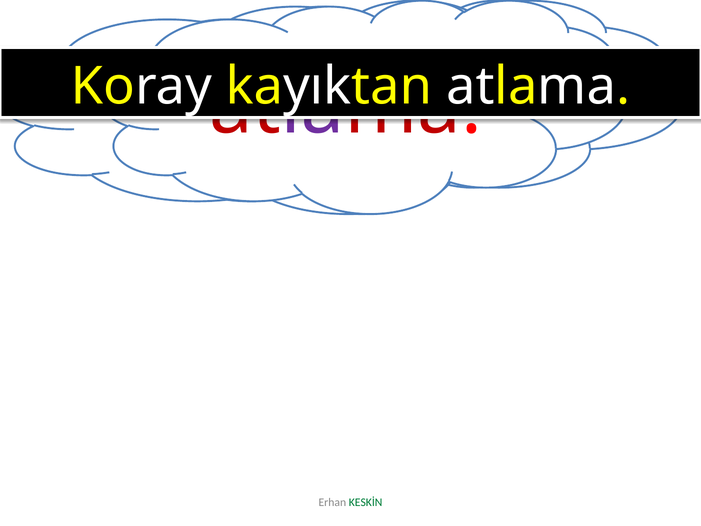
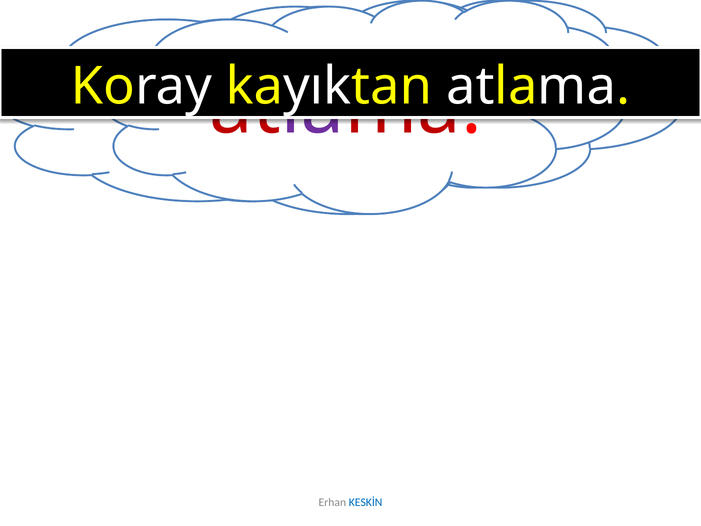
KESKİN colour: green -> blue (366, 502)
